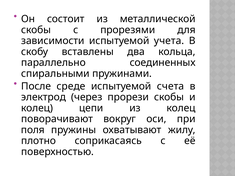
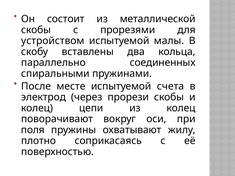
зависимости: зависимости -> устройством (53, 41)
учета: учета -> малы (169, 41)
среде: среде -> месте (71, 86)
